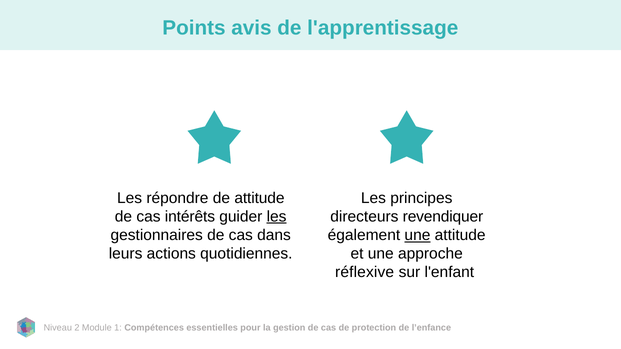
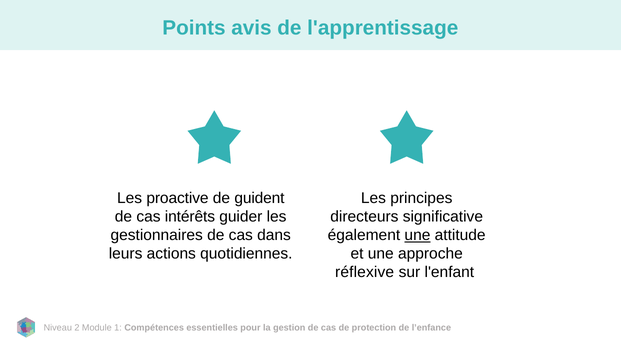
répondre: répondre -> proactive (177, 198)
de attitude: attitude -> guident (259, 198)
les underline: present -> none (277, 217)
revendiquer: revendiquer -> significative (443, 217)
